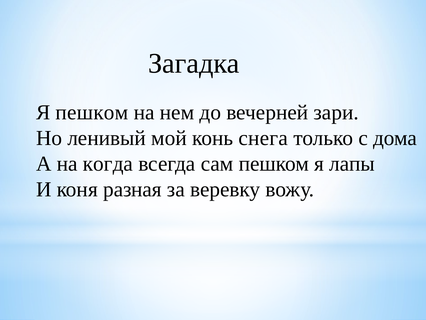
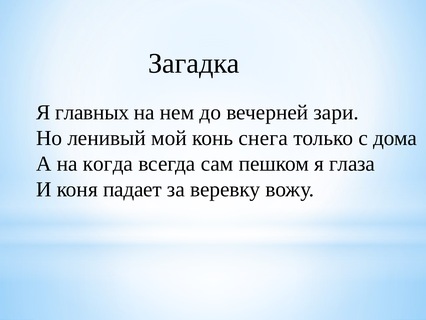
Я пешком: пешком -> главных (92, 112)
лапы: лапы -> глаза (352, 163)
разная: разная -> падает (132, 189)
